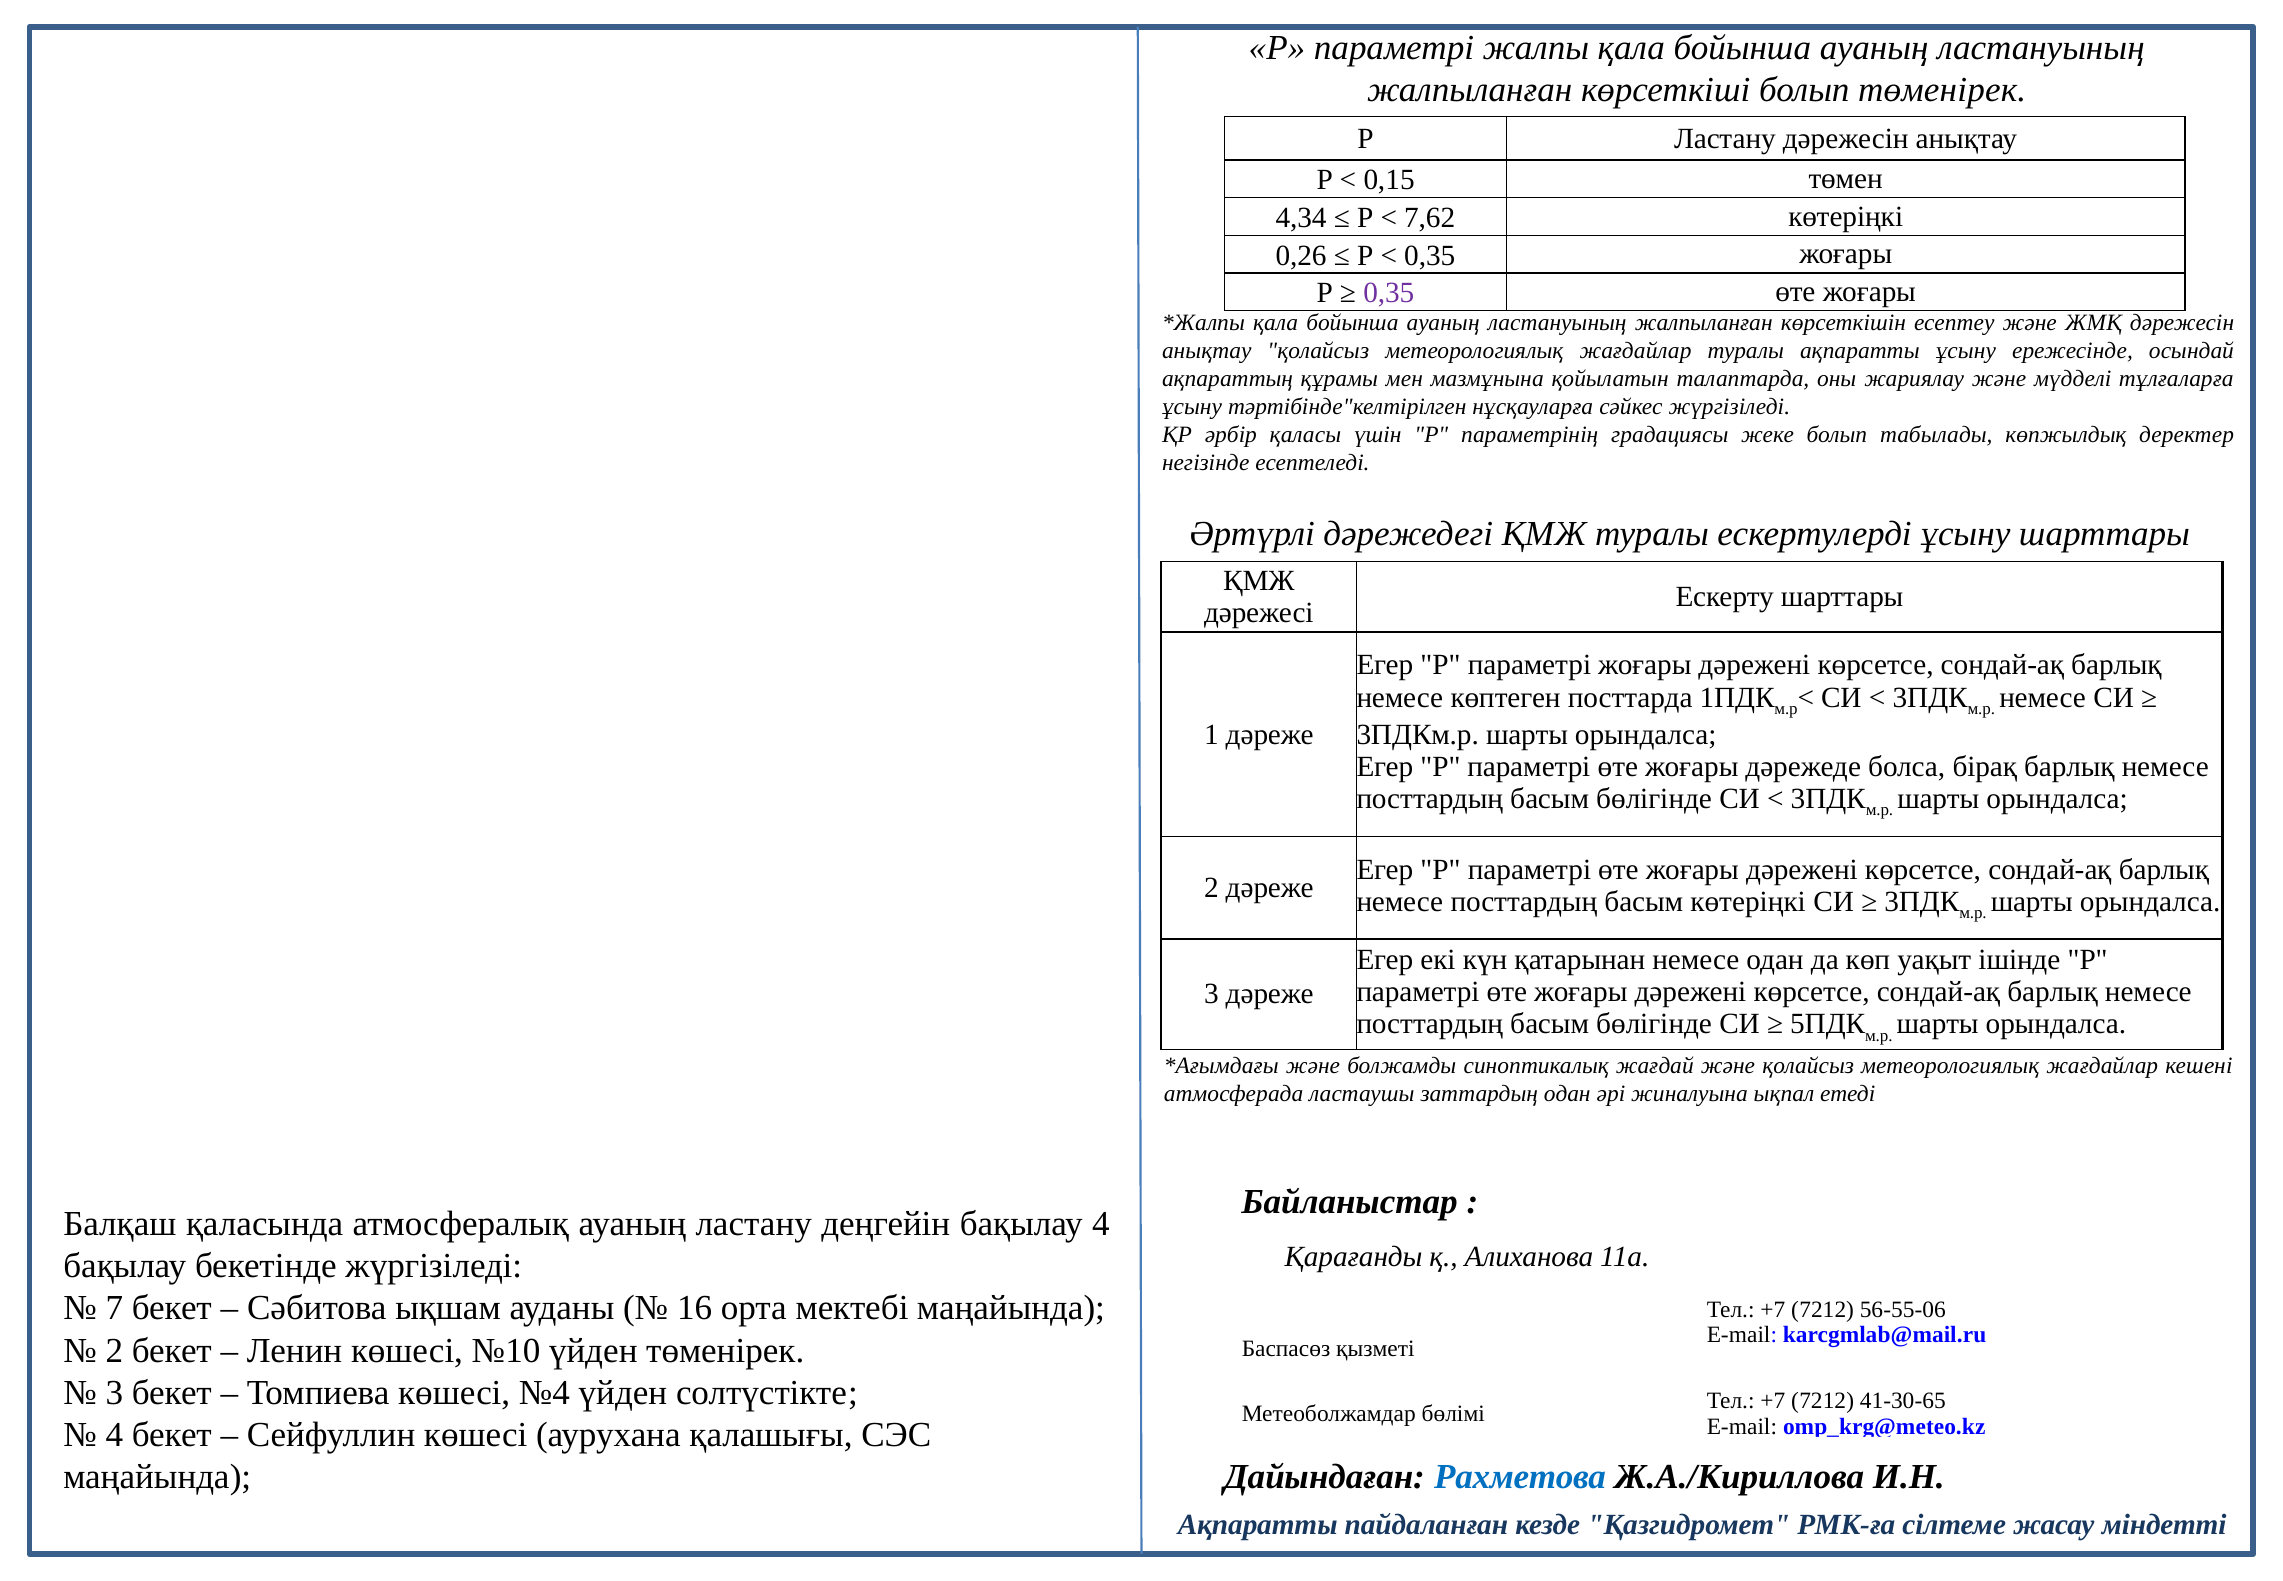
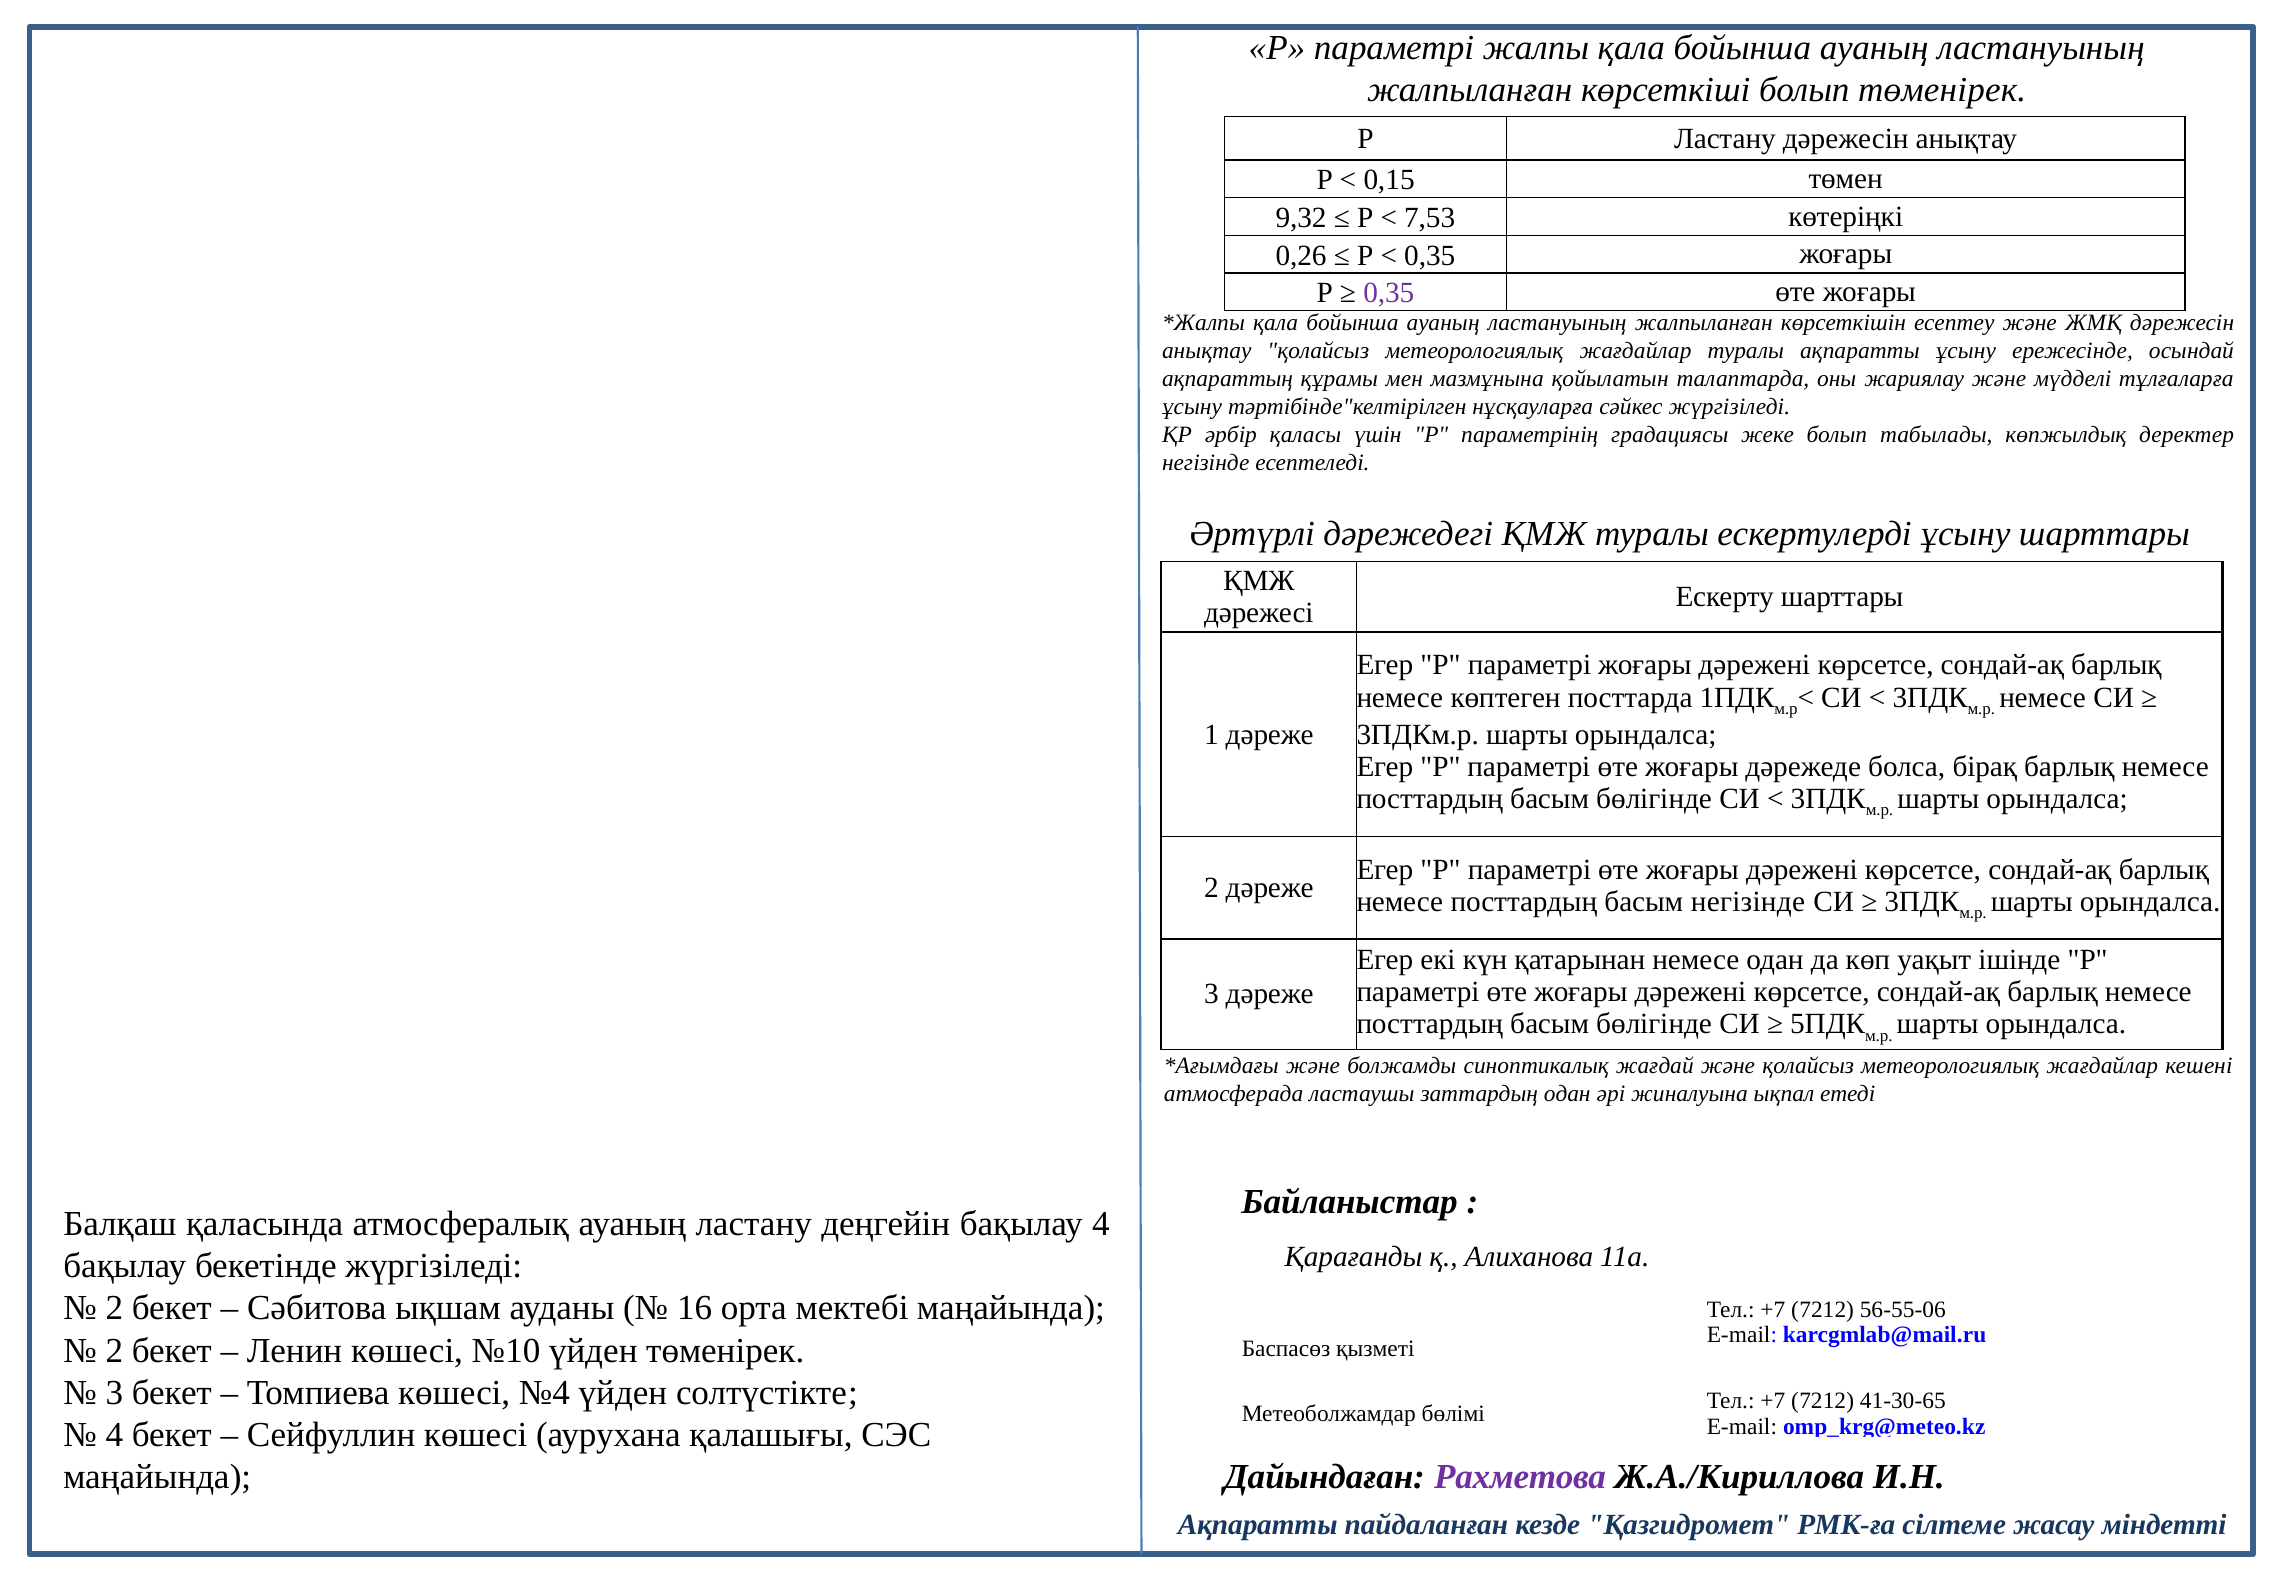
4,34: 4,34 -> 9,32 (1301, 218)
7,62: 7,62 -> 7,53 (1430, 218)
басым көтеріңкі: көтеріңкі -> негізінде (1748, 901)
7: 7 -> 2 (114, 1308)
Рахметова colour: blue -> purple (1520, 1476)
